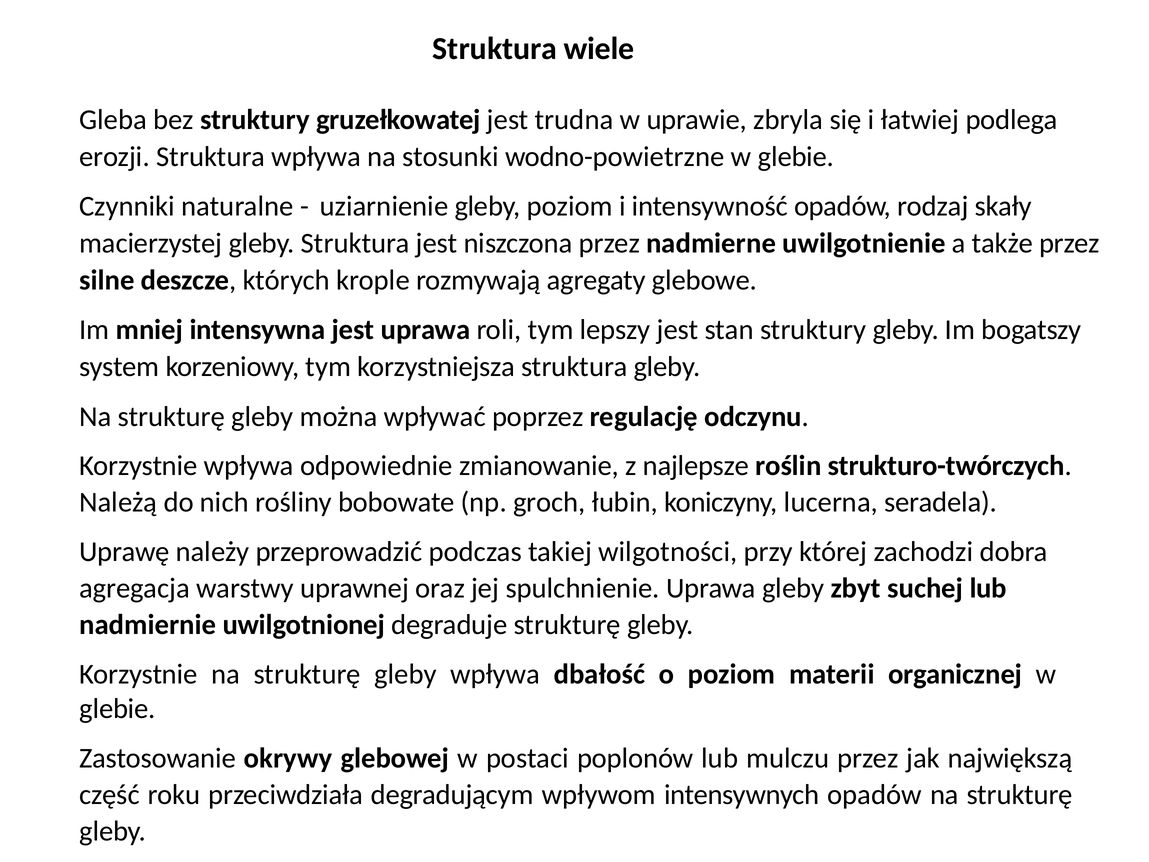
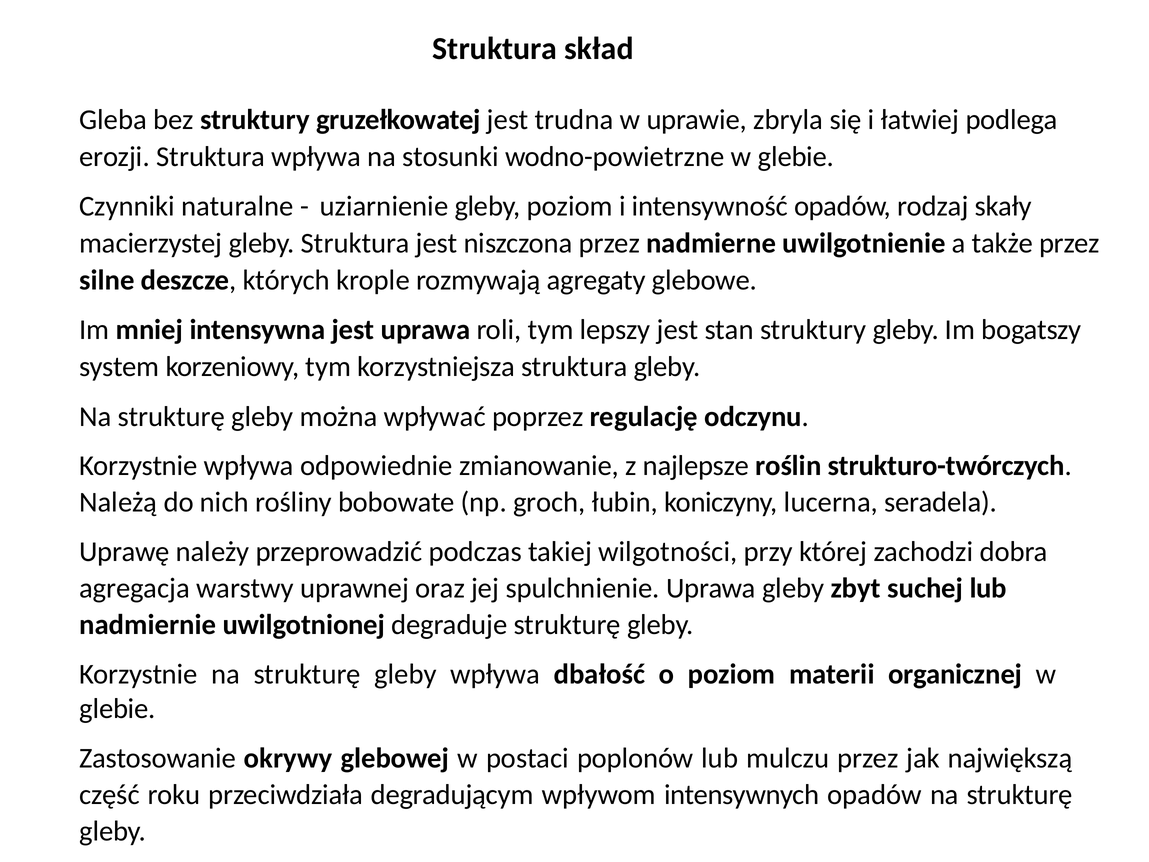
wiele: wiele -> skład (599, 49)
